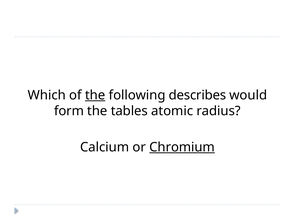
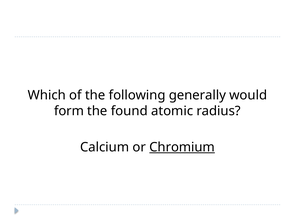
the underline: present -> none (95, 95)
describes: describes -> generally (197, 95)
tables: tables -> found (129, 111)
